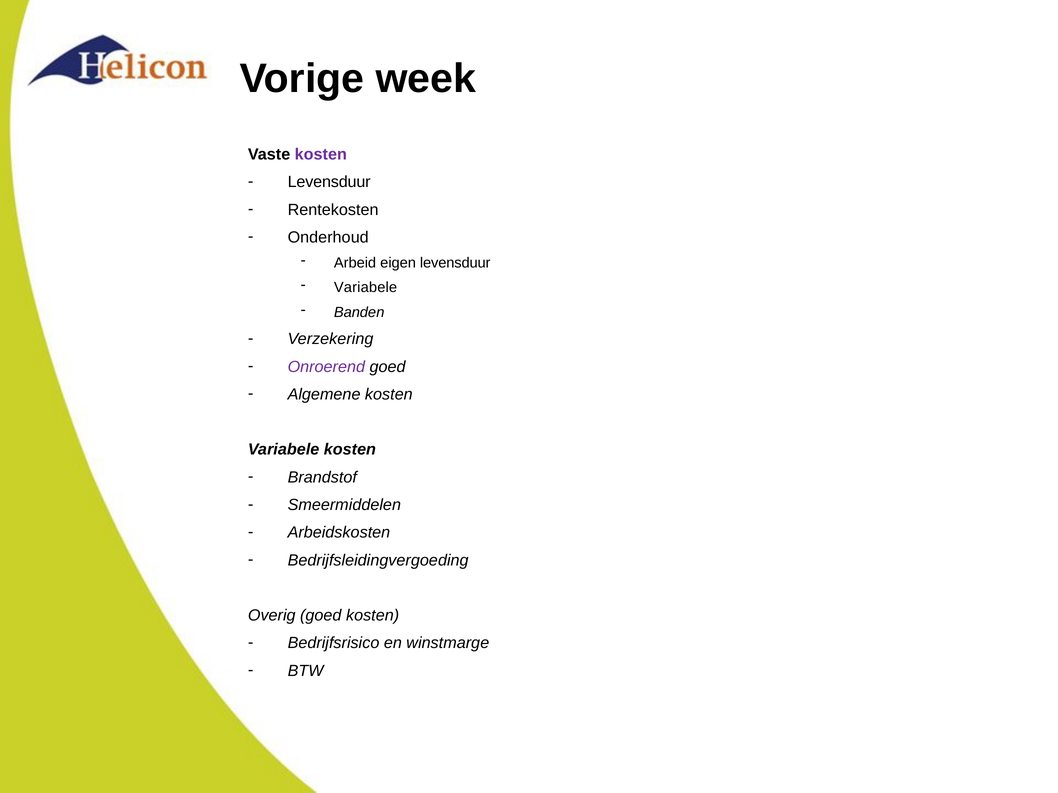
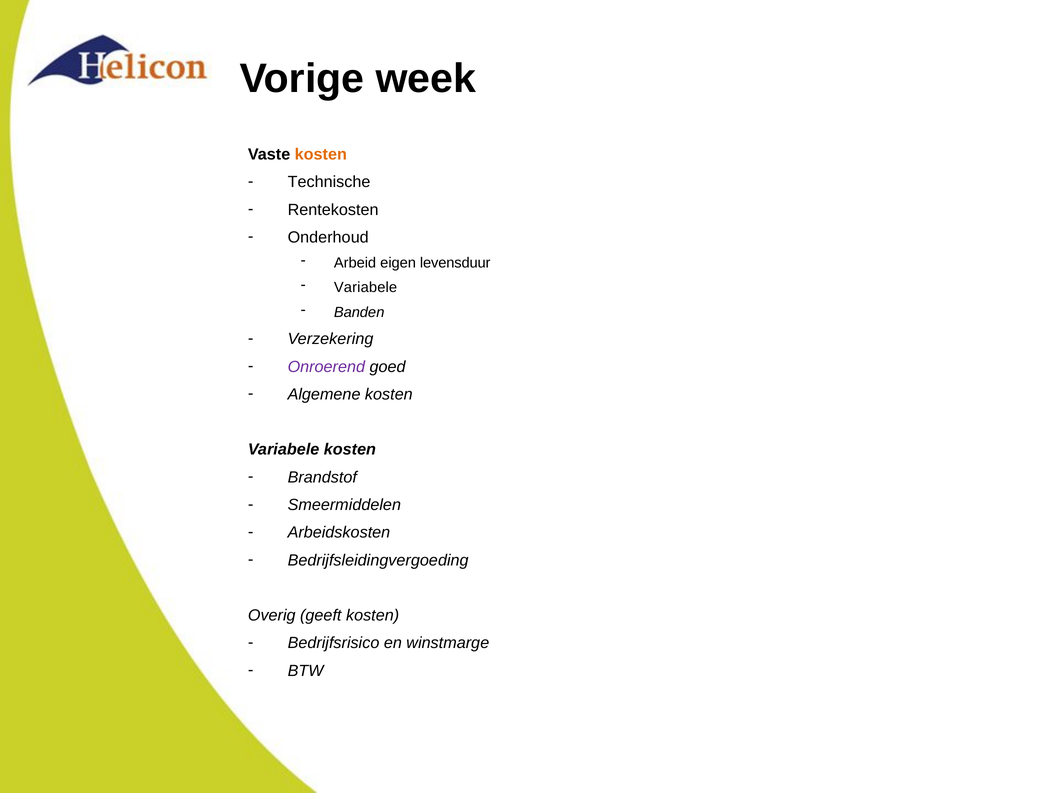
kosten colour: purple -> orange (321, 155)
Levensduur: Levensduur -> Technische (329, 182)
Overig goed: goed -> geeft (321, 616)
